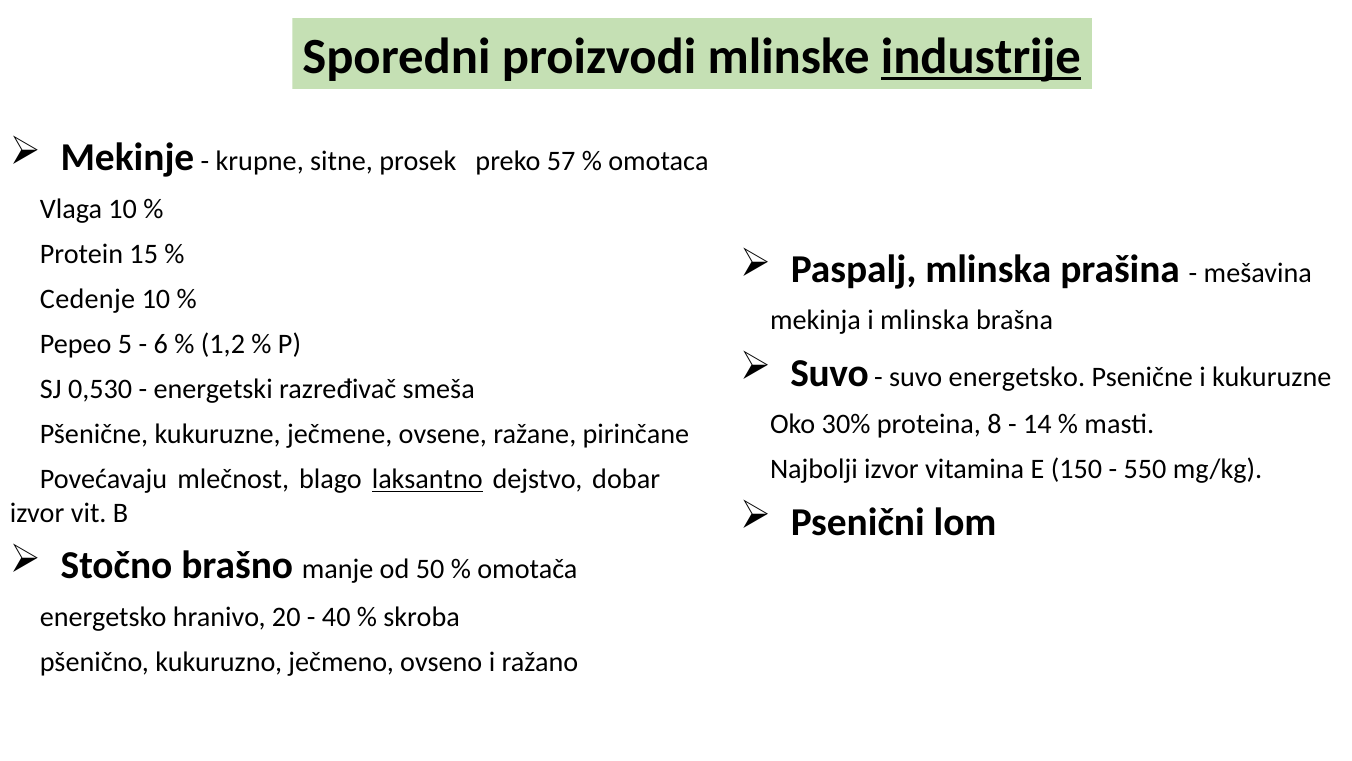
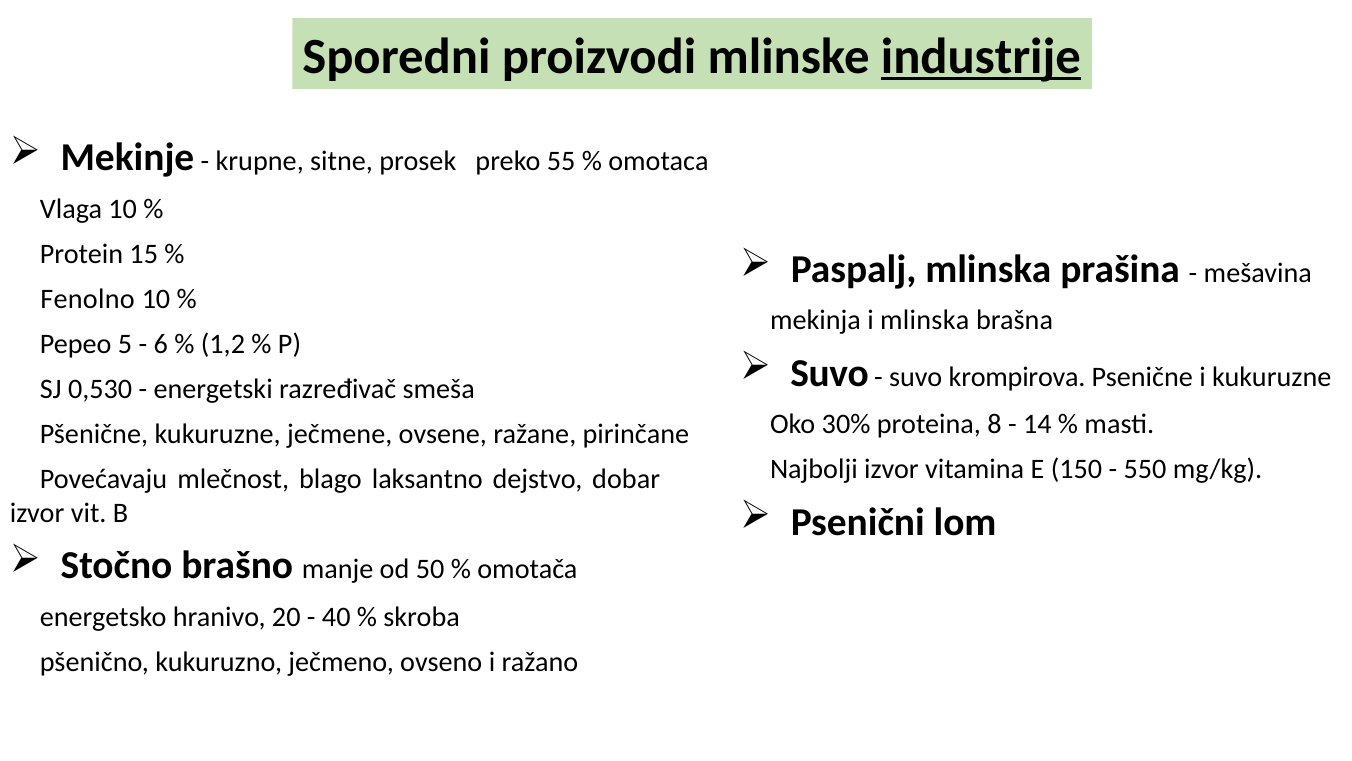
57: 57 -> 55 (561, 161)
Cedenje: Cedenje -> Fenolno (87, 299)
suvo energetsko: energetsko -> krompirova (1017, 377)
laksantno underline: present -> none (427, 479)
